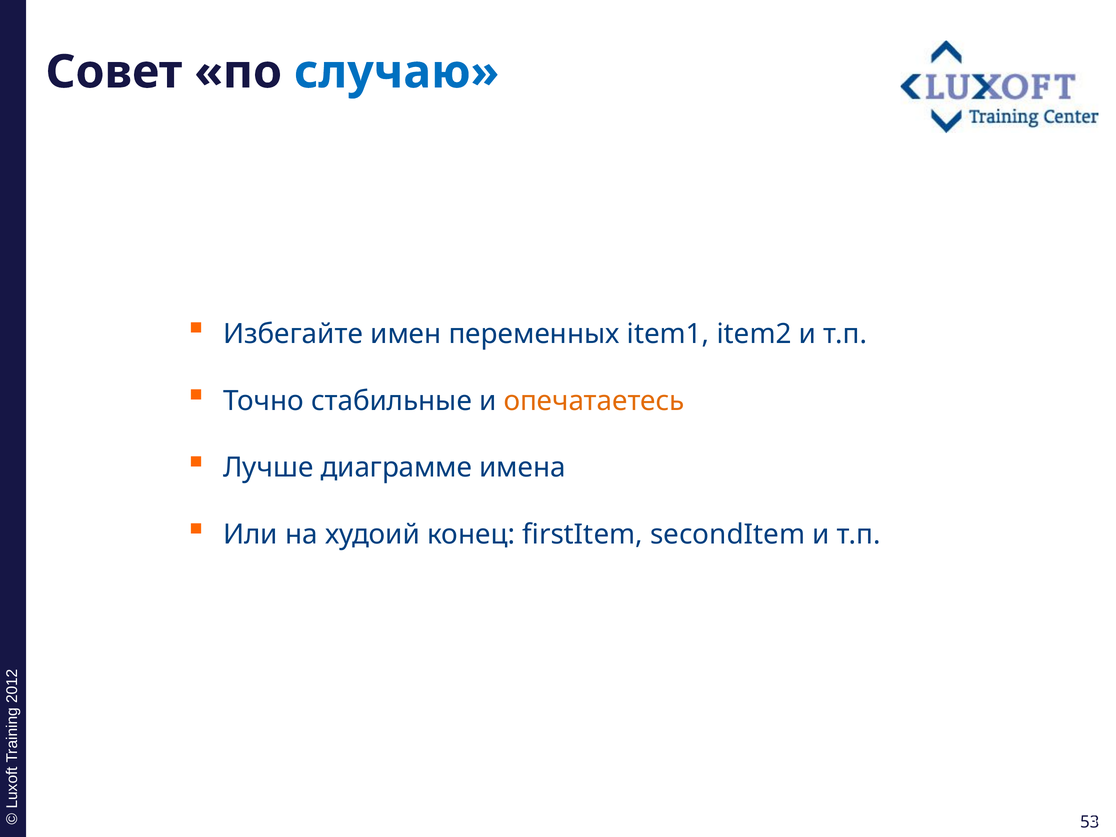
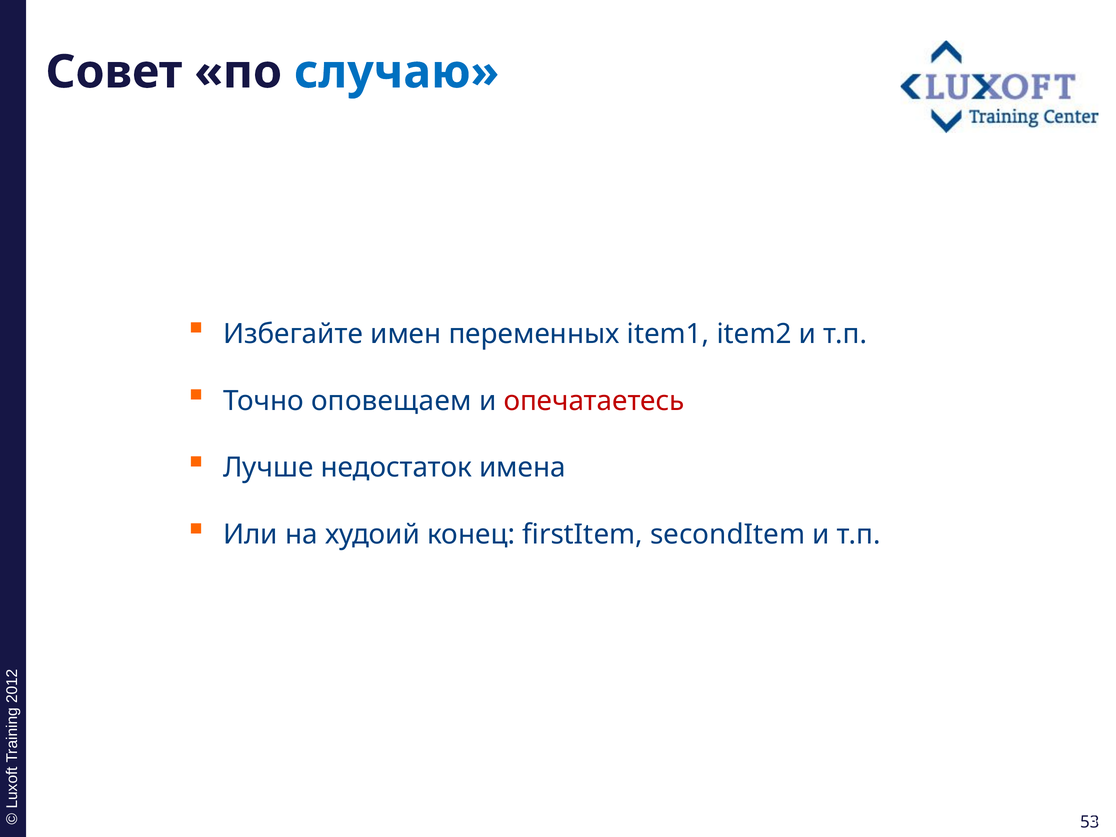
стабильные: стабильные -> оповещаем (391, 401)
опечатаетесь colour: orange -> red (594, 401)
диаграмме: диаграмме -> недостаток (396, 468)
